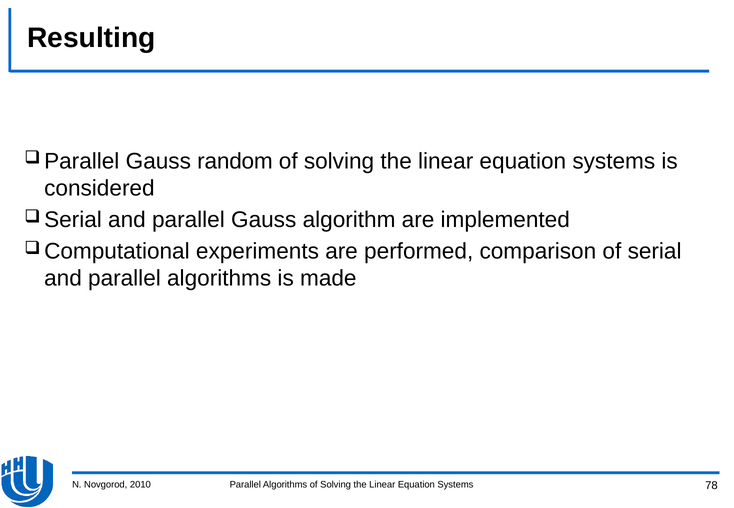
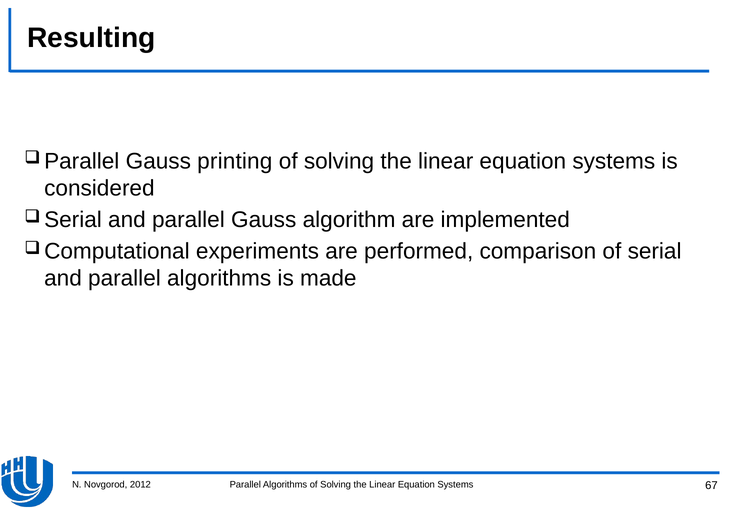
random: random -> printing (235, 161)
2010: 2010 -> 2012 (140, 485)
78: 78 -> 67 (712, 486)
